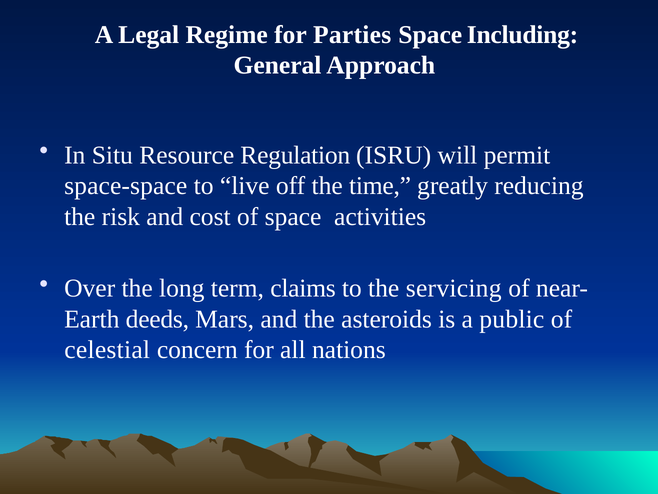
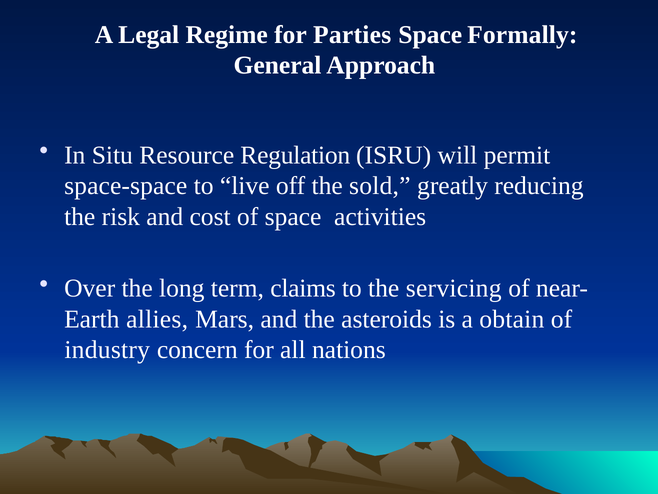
Including: Including -> Formally (522, 35)
time: time -> sold (380, 186)
deeds: deeds -> allies (157, 319)
public: public -> obtain (512, 319)
celestial: celestial -> industry (107, 350)
